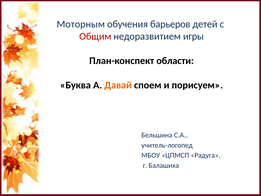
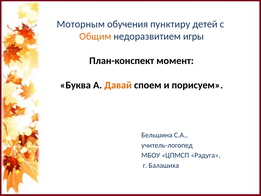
барьеров: барьеров -> пунктиру (170, 24)
Общим colour: red -> orange (95, 36)
области: области -> момент (175, 61)
